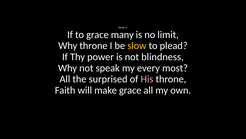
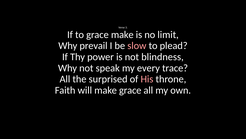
grace many: many -> make (122, 35)
Why throne: throne -> prevail (94, 46)
slow colour: yellow -> pink (137, 46)
most: most -> trace (175, 68)
